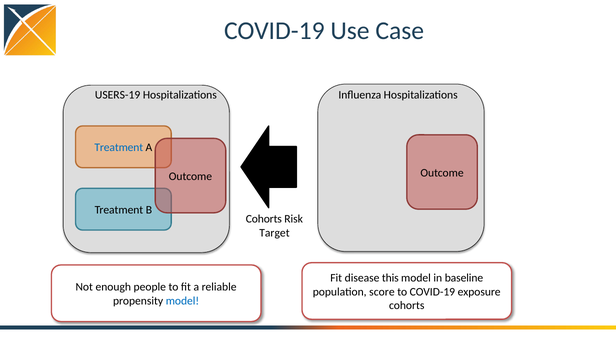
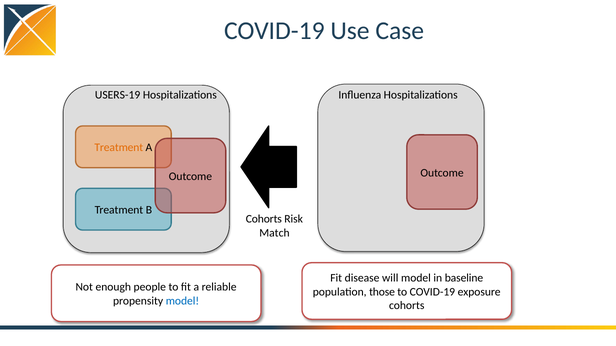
Treatment colour: blue -> orange (119, 148)
Target: Target -> Match (274, 233)
this: this -> will (390, 278)
score: score -> those (382, 292)
